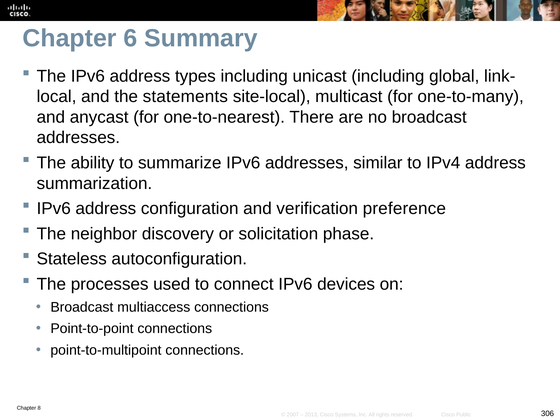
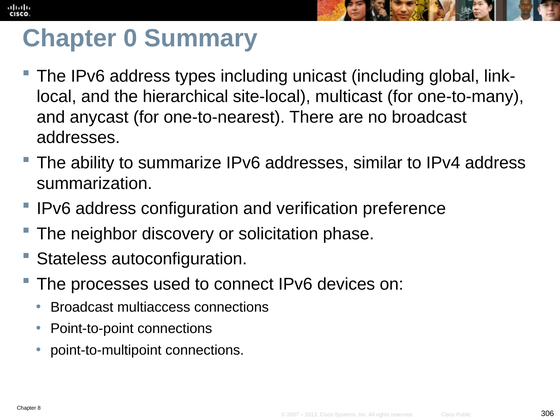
6: 6 -> 0 (130, 38)
statements: statements -> hierarchical (186, 97)
